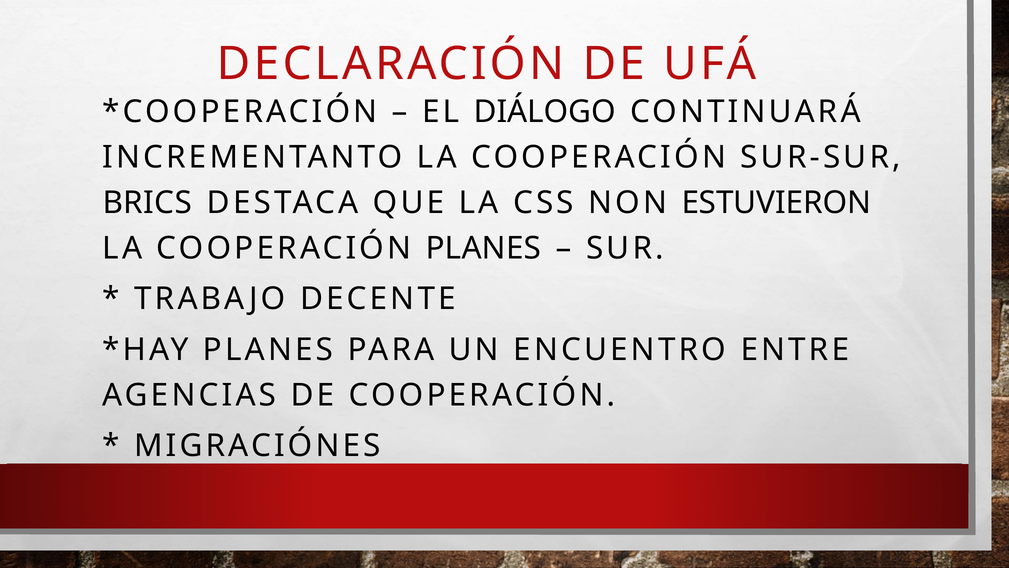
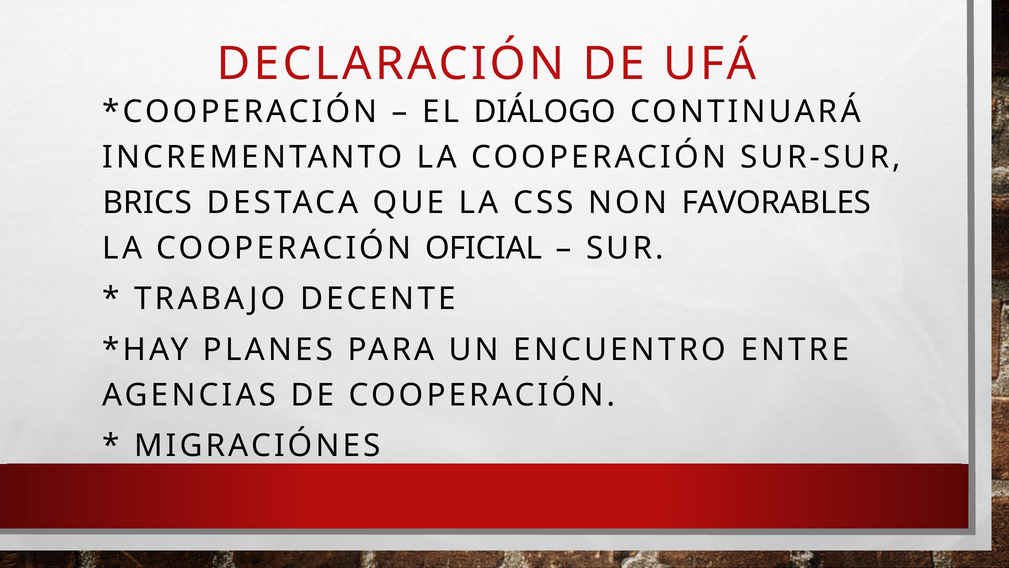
ESTUVIERON: ESTUVIERON -> FAVORABLES (776, 203)
COOPERACIÓN PLANES: PLANES -> OFICIAL (484, 248)
